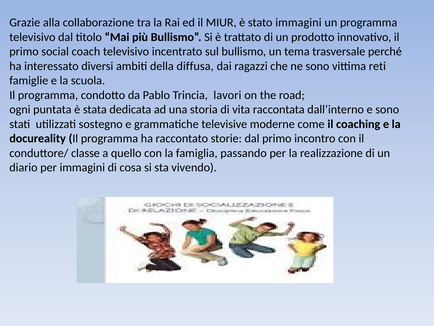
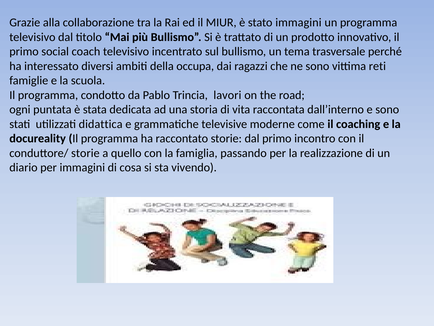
diffusa: diffusa -> occupa (195, 66)
sostegno: sostegno -> didattica (101, 124)
conduttore/ classe: classe -> storie (85, 153)
